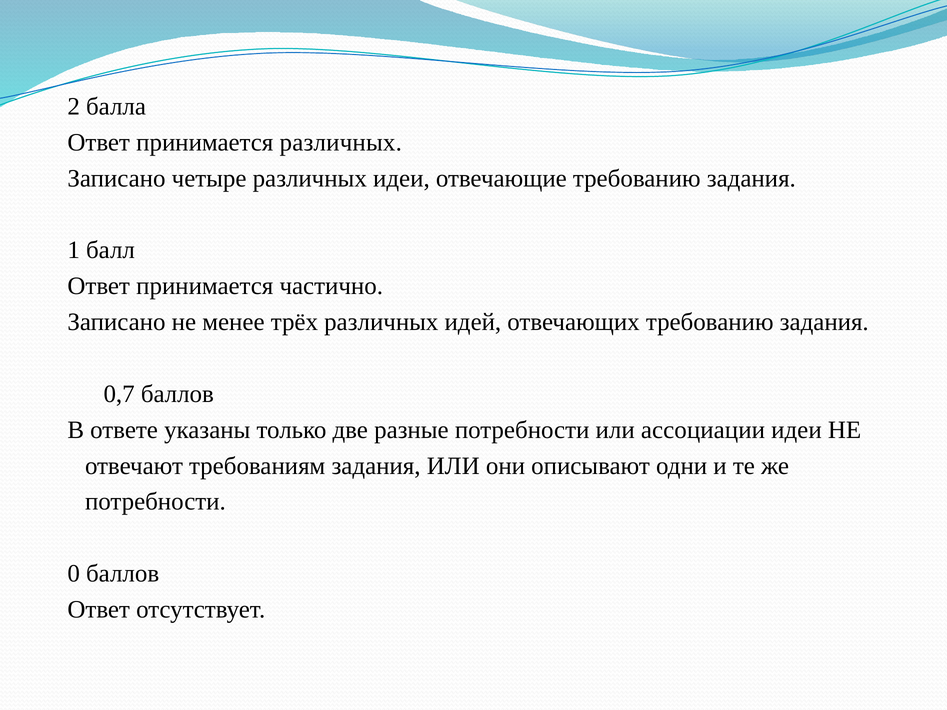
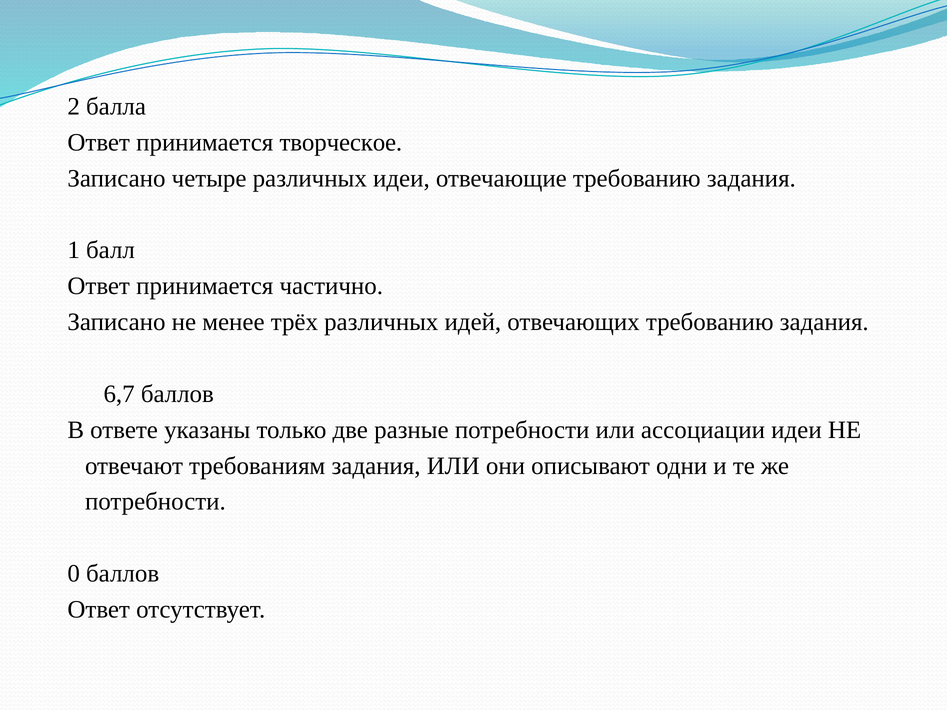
принимается различных: различных -> творческое (341, 142)
0,7: 0,7 -> 6,7 (119, 394)
